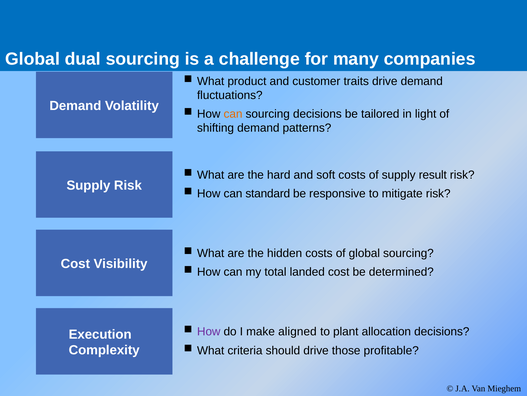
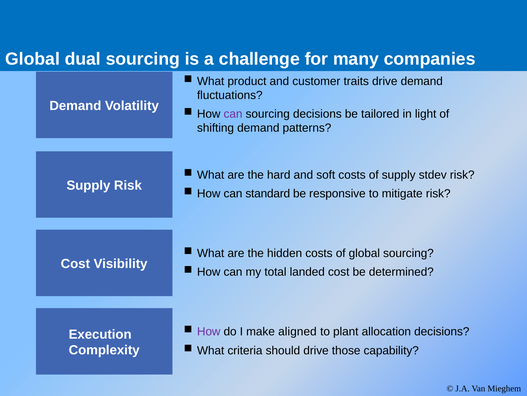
can colour: orange -> purple (233, 114)
result: result -> stdev (433, 175)
profitable: profitable -> capability (391, 350)
